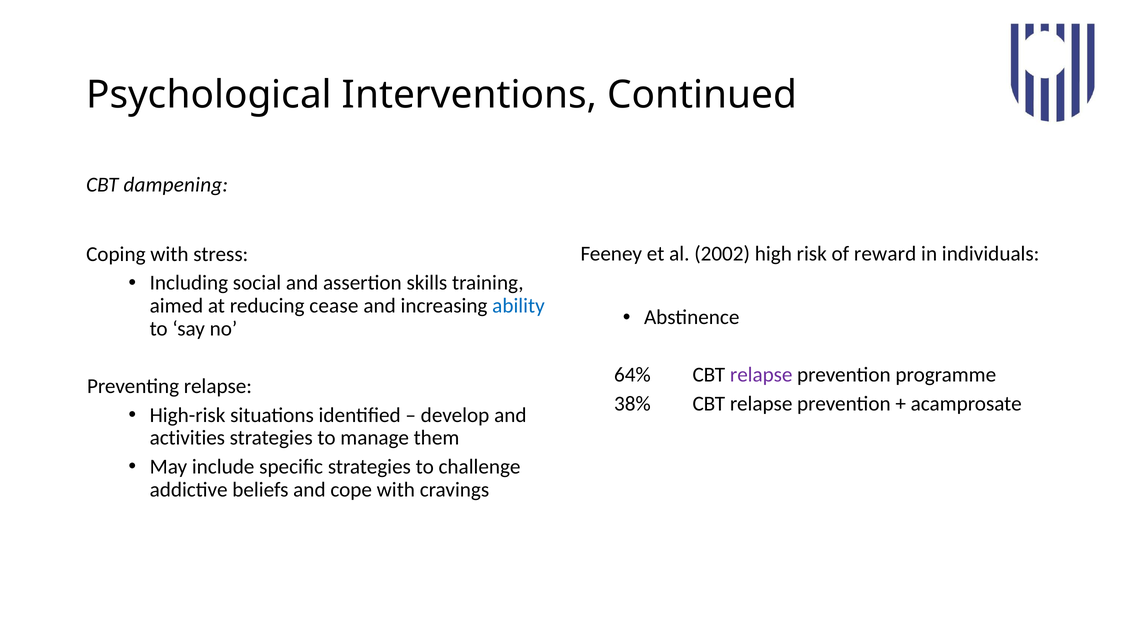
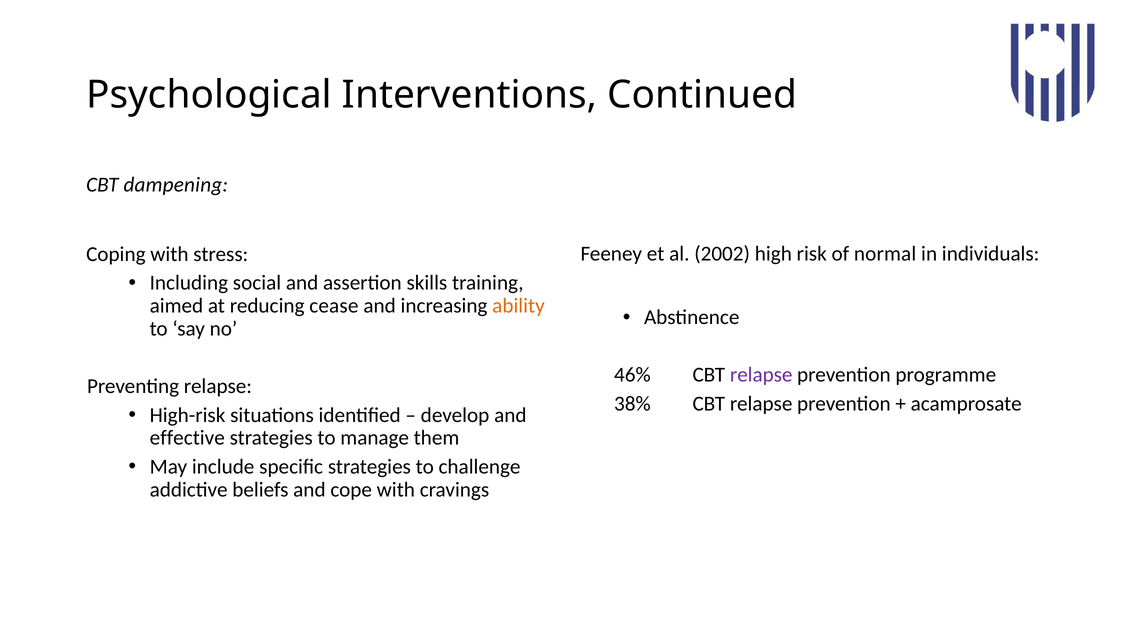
reward: reward -> normal (885, 254)
ability colour: blue -> orange (518, 306)
64%: 64% -> 46% (632, 375)
activities: activities -> effective (187, 438)
